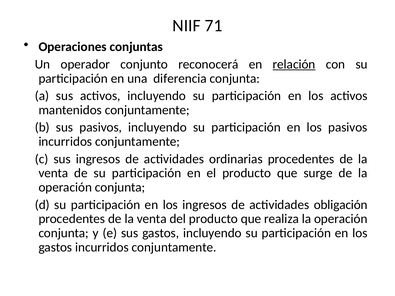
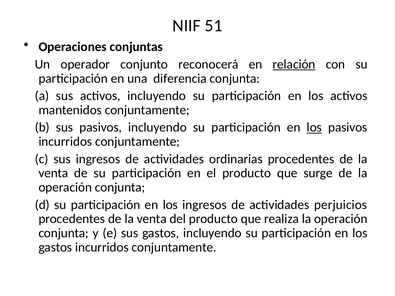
71: 71 -> 51 (214, 26)
los underline: none -> present (314, 127)
obligación: obligación -> perjuicios (341, 205)
